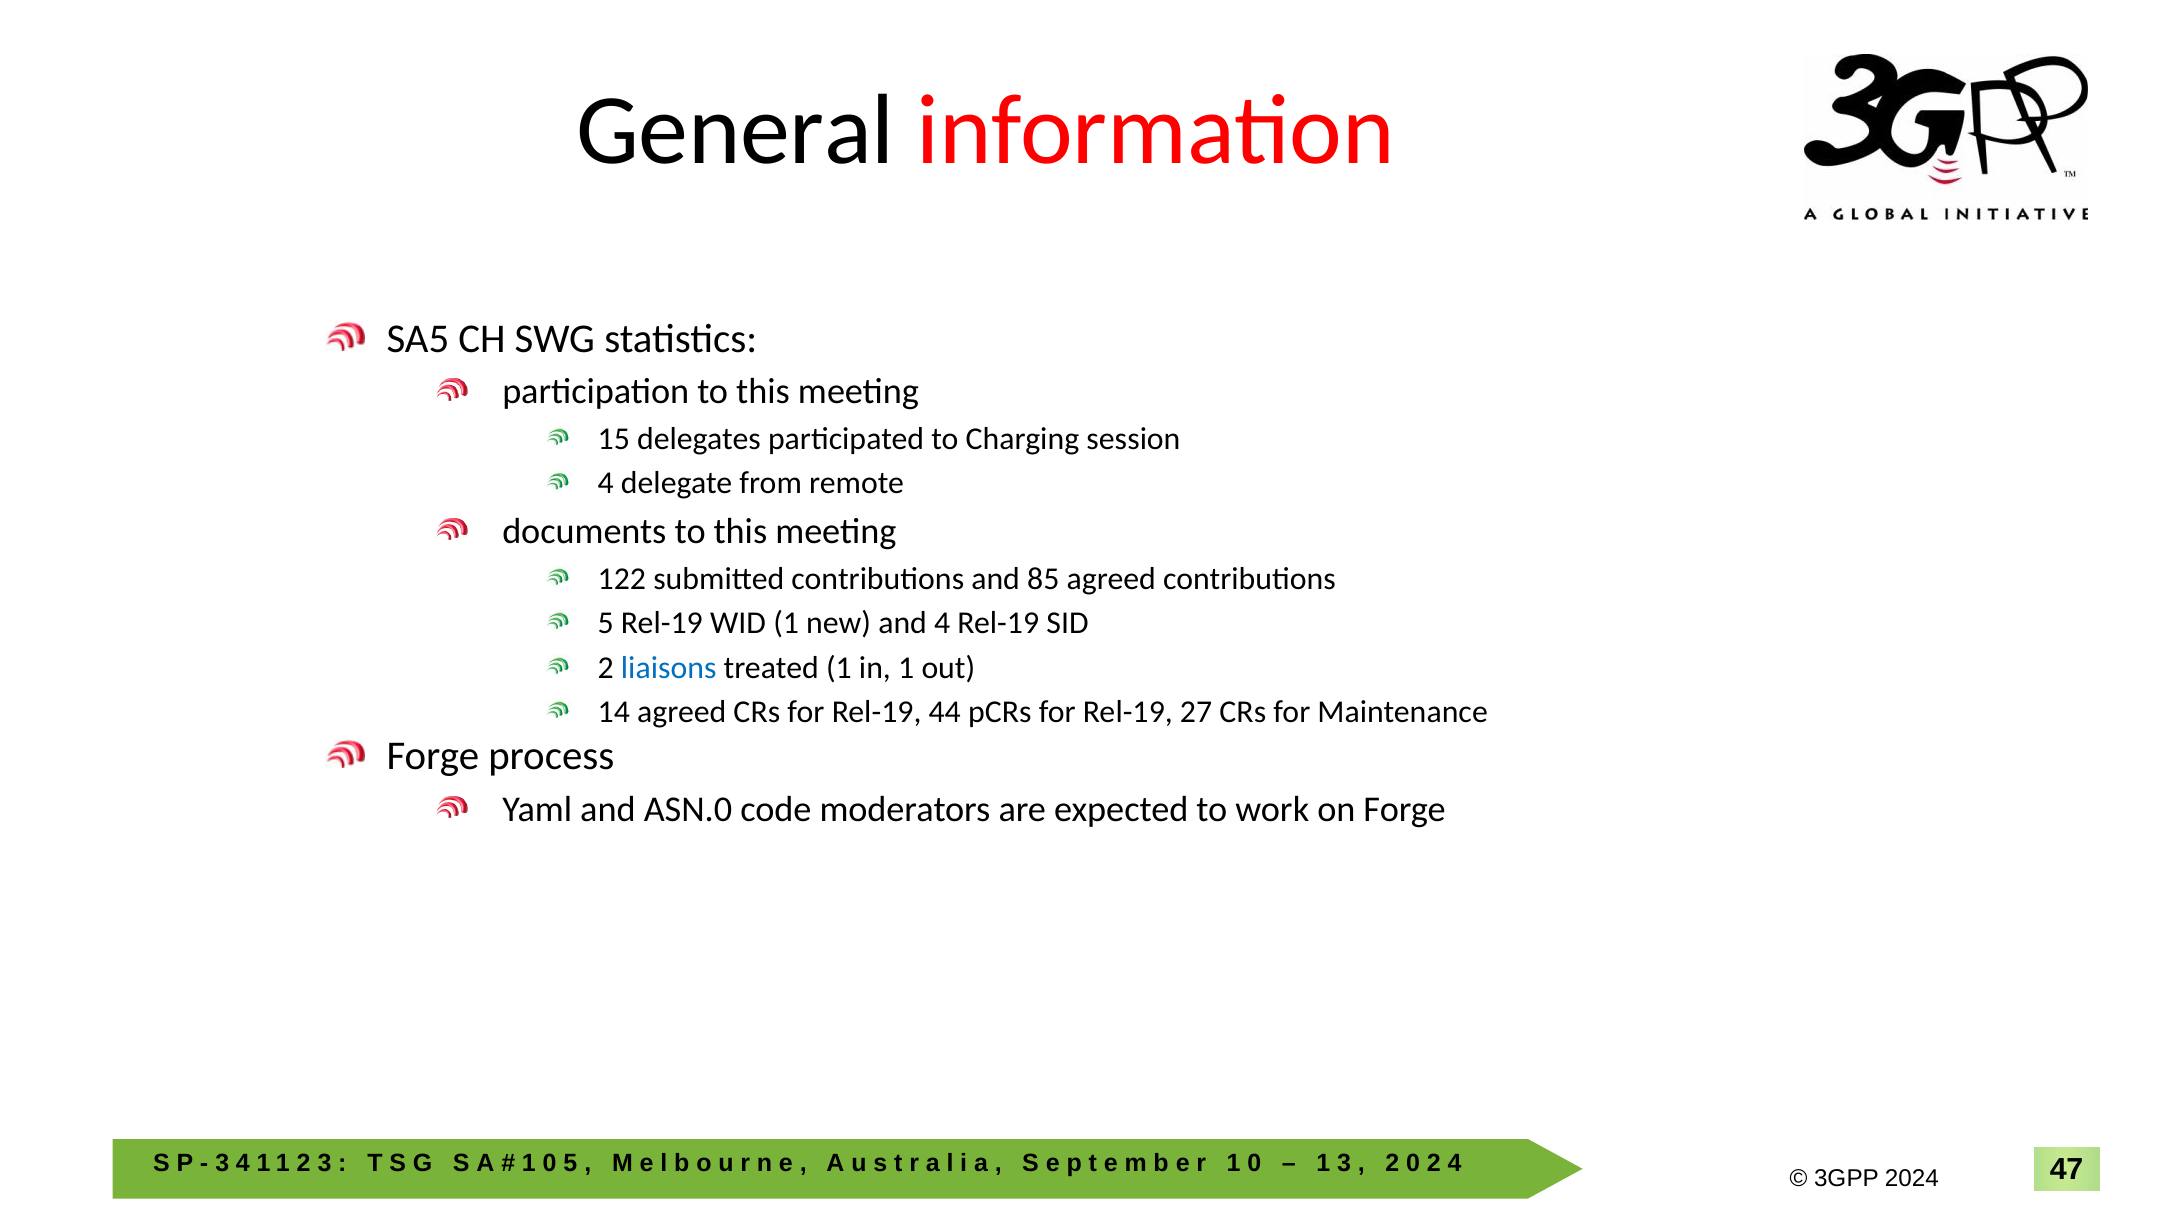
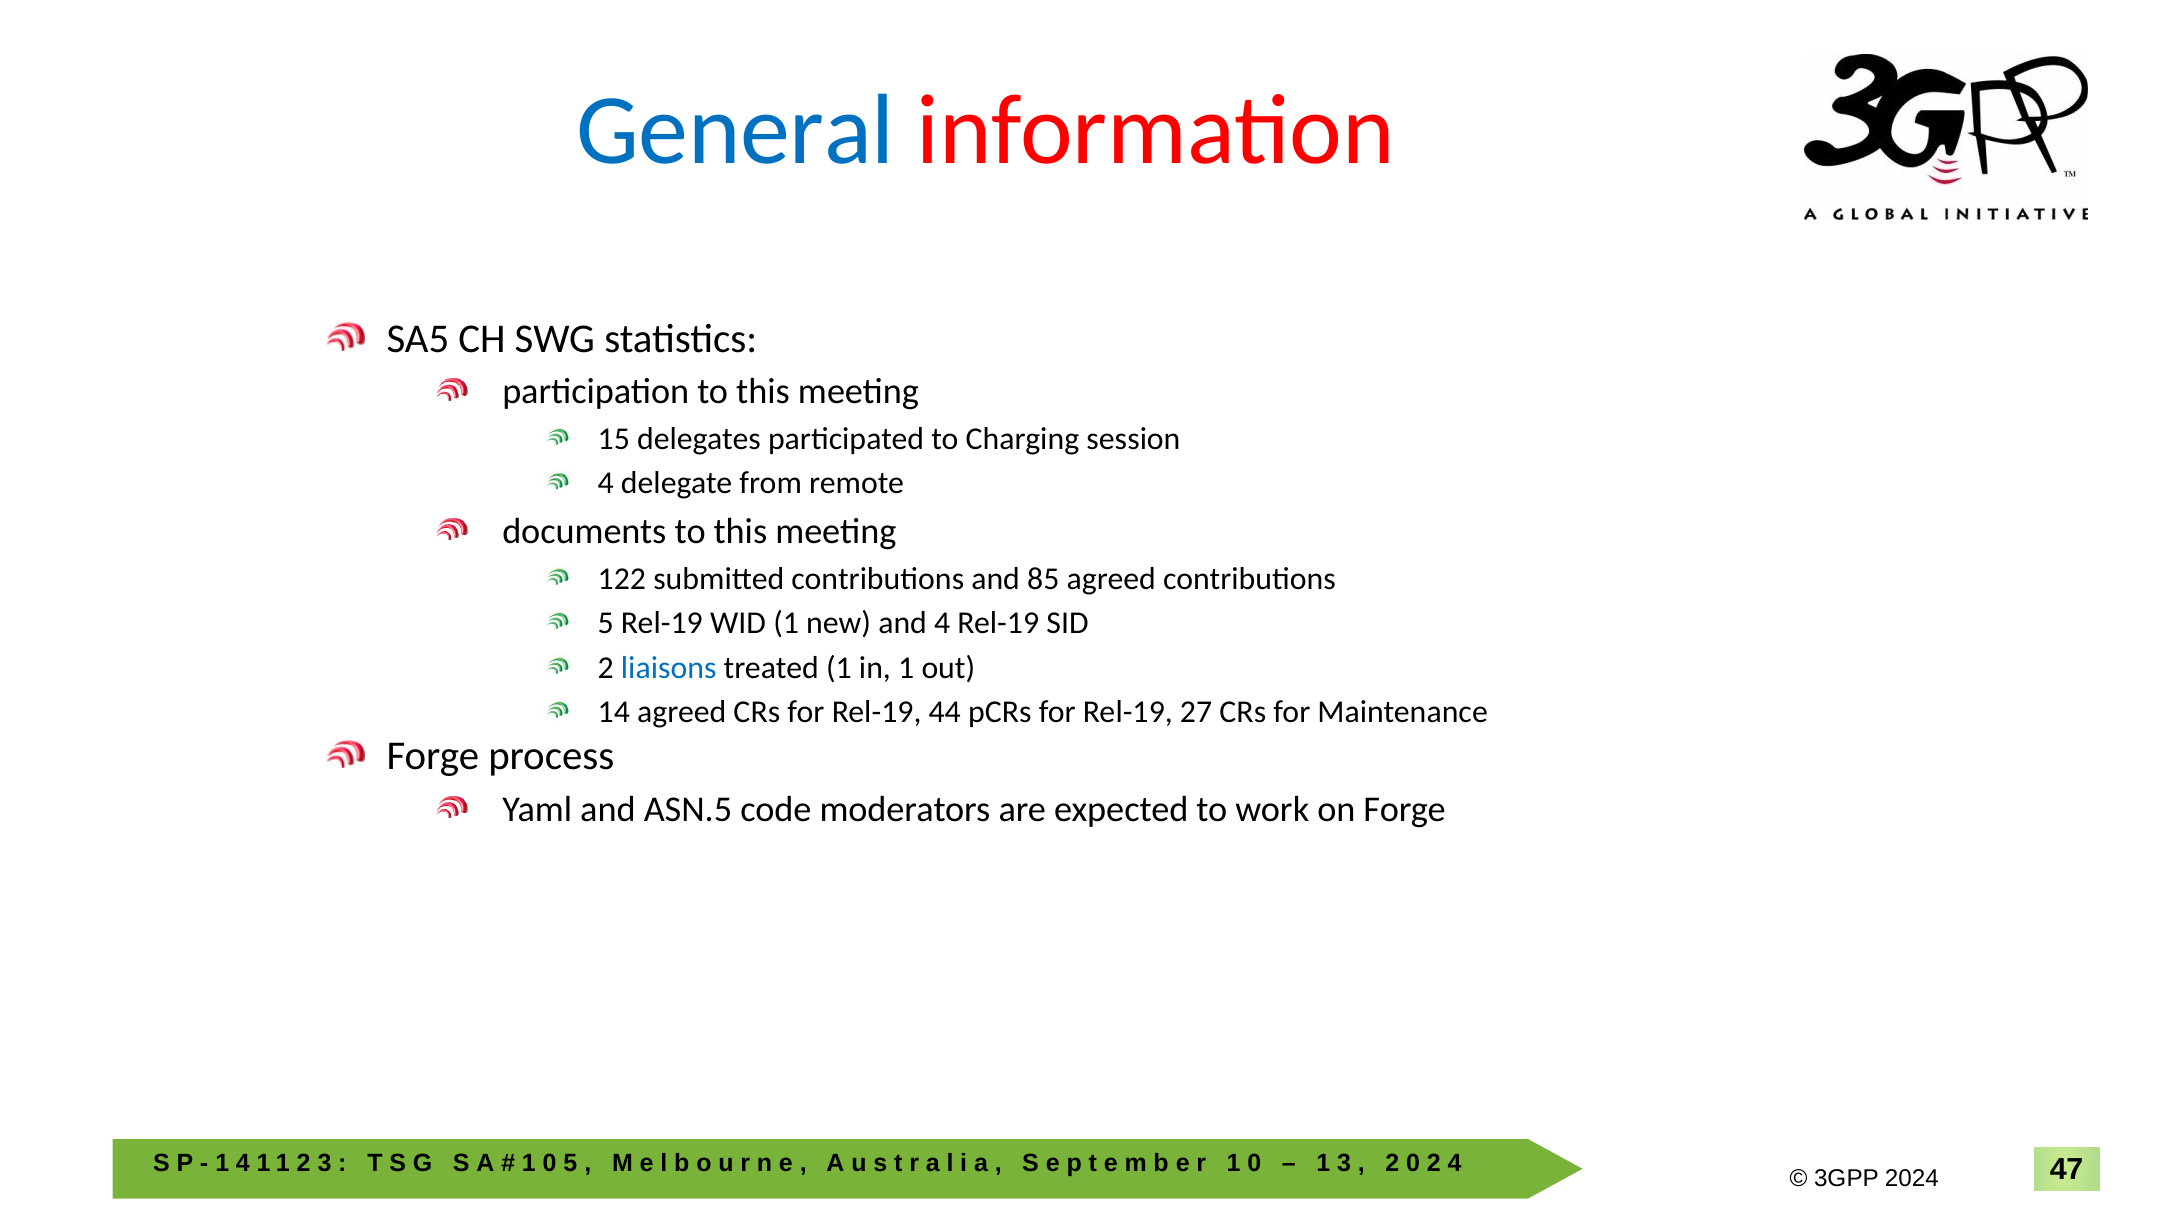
General colour: black -> blue (735, 131)
ASN.0: ASN.0 -> ASN.5 (688, 810)
3: 3 -> 1 (222, 1164)
